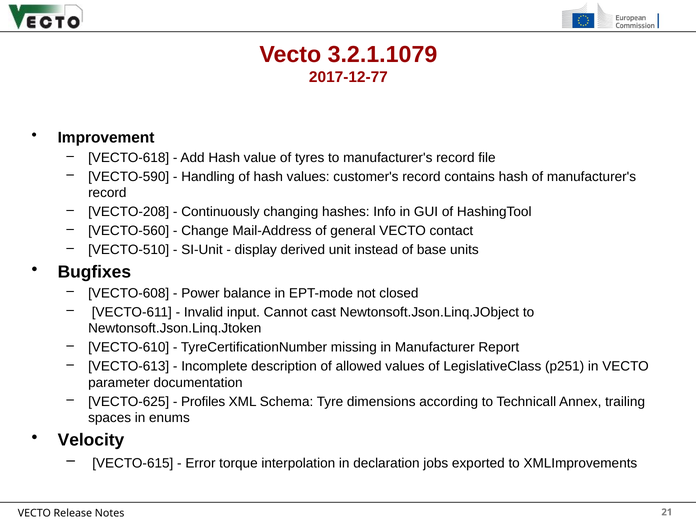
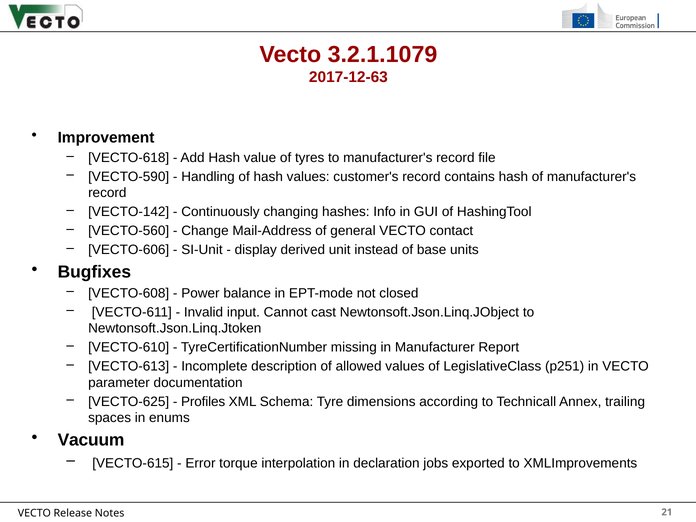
2017-12-77: 2017-12-77 -> 2017-12-63 (348, 77)
VECTO-208: VECTO-208 -> VECTO-142 (129, 212)
VECTO-510: VECTO-510 -> VECTO-606 (129, 250)
Velocity: Velocity -> Vacuum (91, 440)
